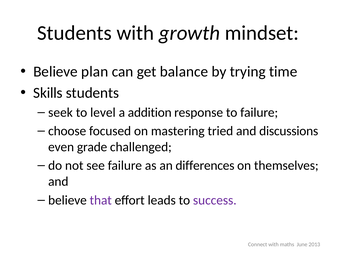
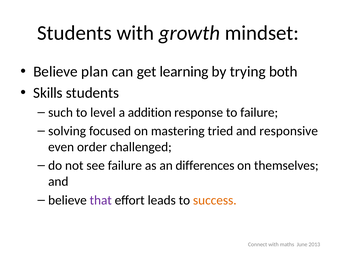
balance: balance -> learning (184, 72)
time: time -> both (283, 72)
seek: seek -> such (61, 112)
choose: choose -> solving (67, 131)
discussions: discussions -> responsive (289, 131)
grade: grade -> order (92, 147)
success colour: purple -> orange (215, 200)
